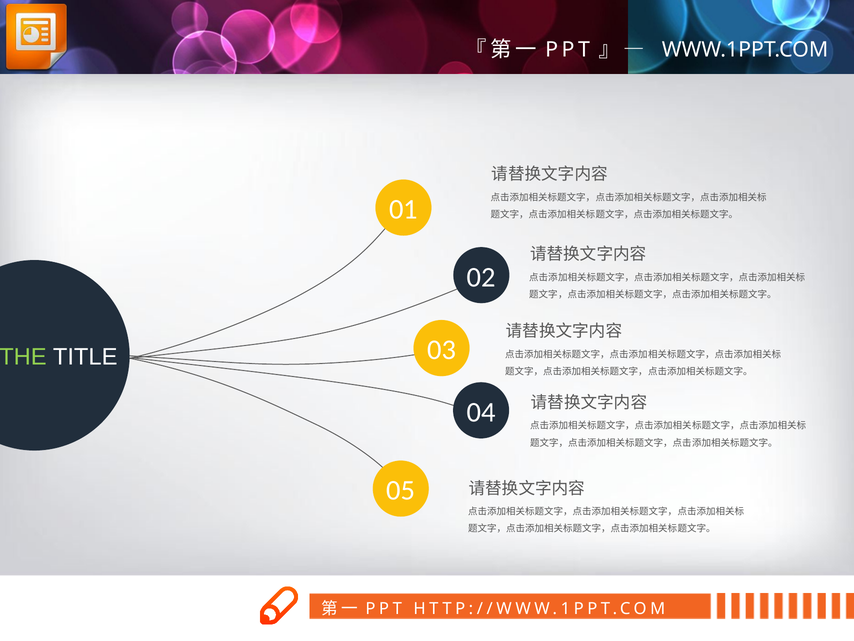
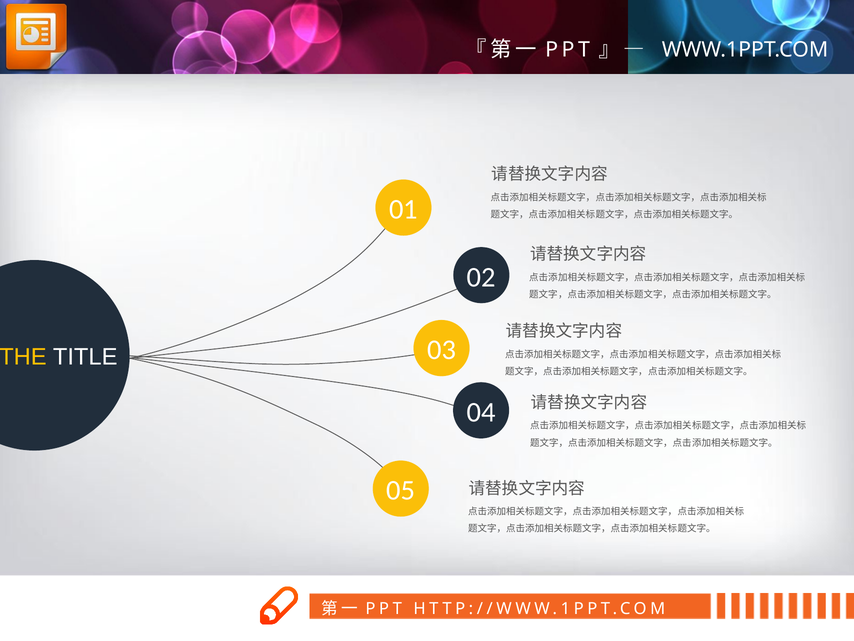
THE colour: light green -> yellow (23, 357)
